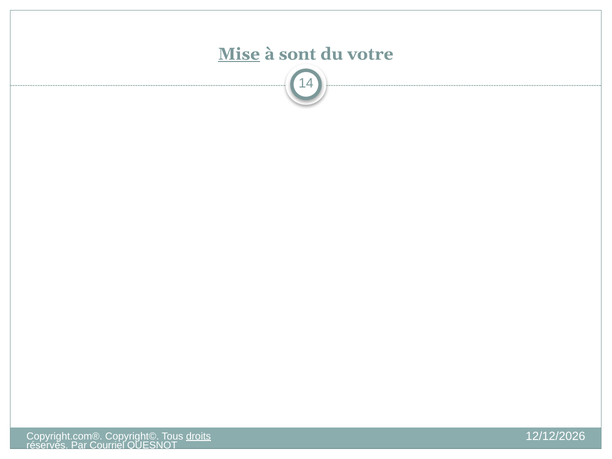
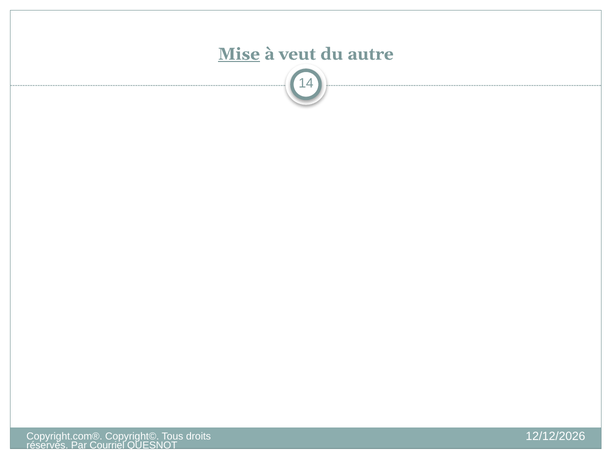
sont: sont -> veut (297, 54)
votre: votre -> autre (371, 54)
droits underline: present -> none (198, 436)
